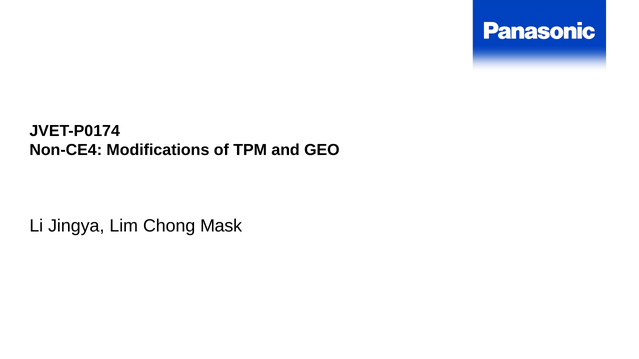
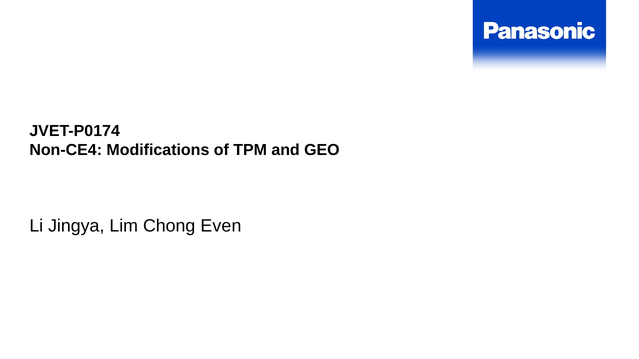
Mask: Mask -> Even (221, 226)
